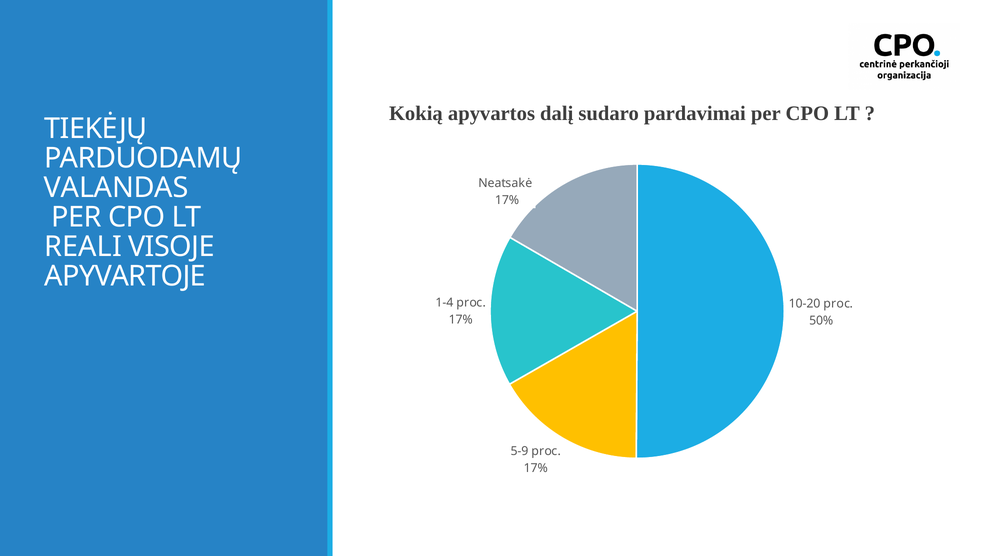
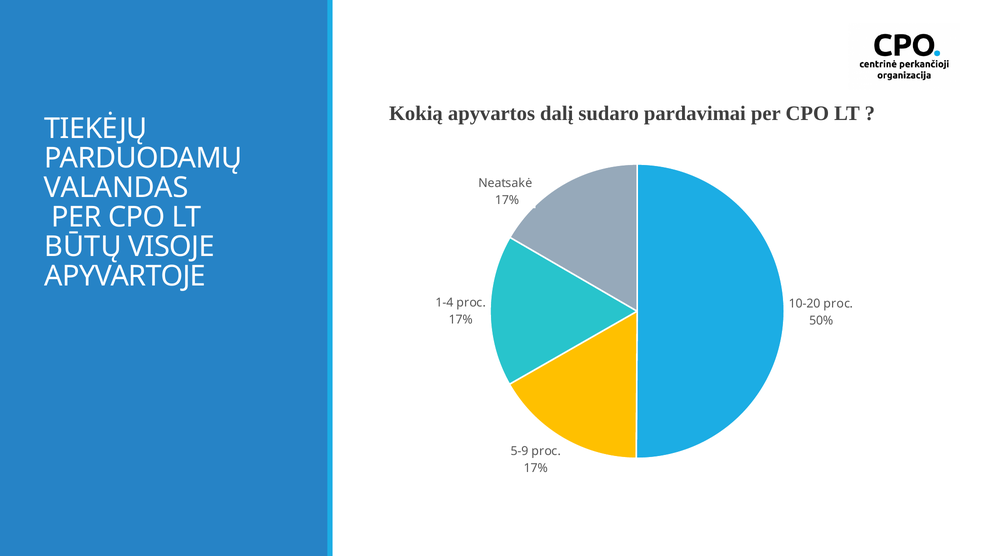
REALI: REALI -> BŪTŲ (83, 246)
